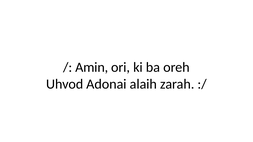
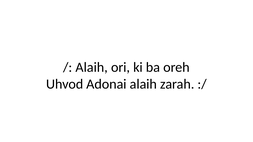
Amin: Amin -> Alaih (92, 67)
